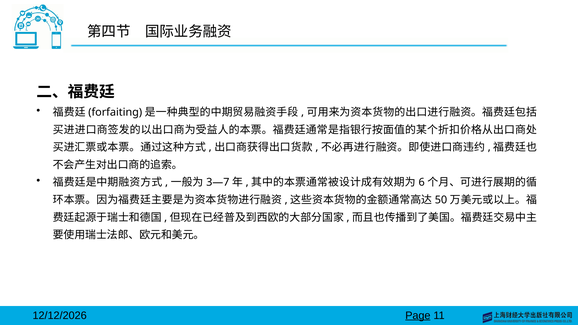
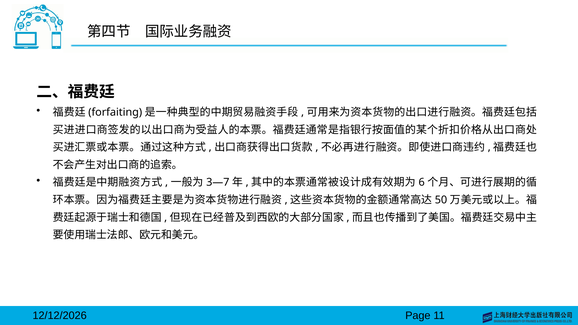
Page underline: present -> none (418, 316)
